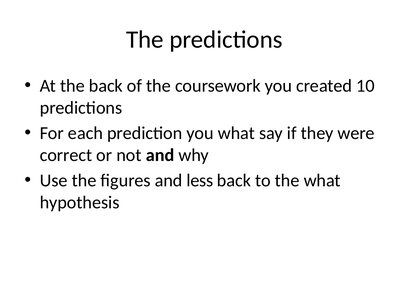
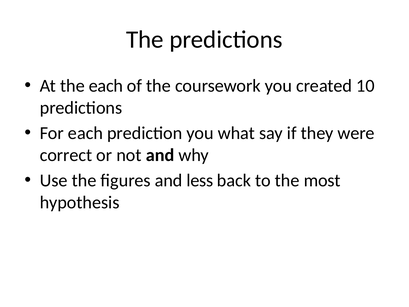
the back: back -> each (106, 86)
the what: what -> most (322, 180)
